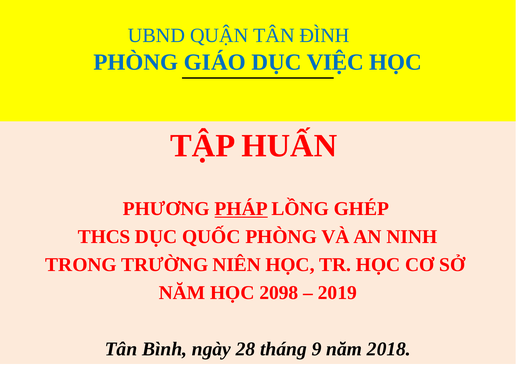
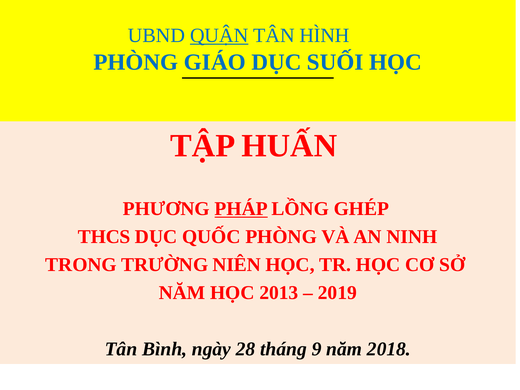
QUẬN underline: none -> present (219, 35)
ĐÌNH: ĐÌNH -> HÌNH (324, 35)
VIỆC: VIỆC -> SUỐI (335, 62)
2098: 2098 -> 2013 (279, 293)
